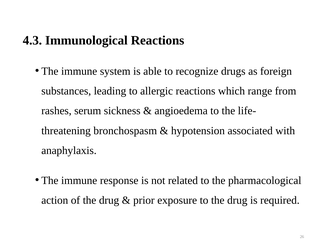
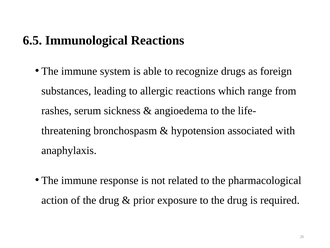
4.3: 4.3 -> 6.5 (32, 40)
